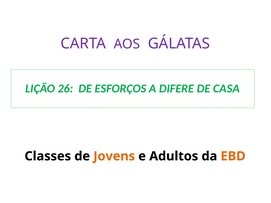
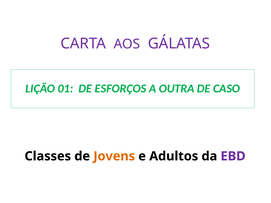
26: 26 -> 01 (65, 89)
DIFERE: DIFERE -> OUTRA (177, 89)
CASA: CASA -> CASO (227, 89)
EBD colour: orange -> purple (233, 156)
